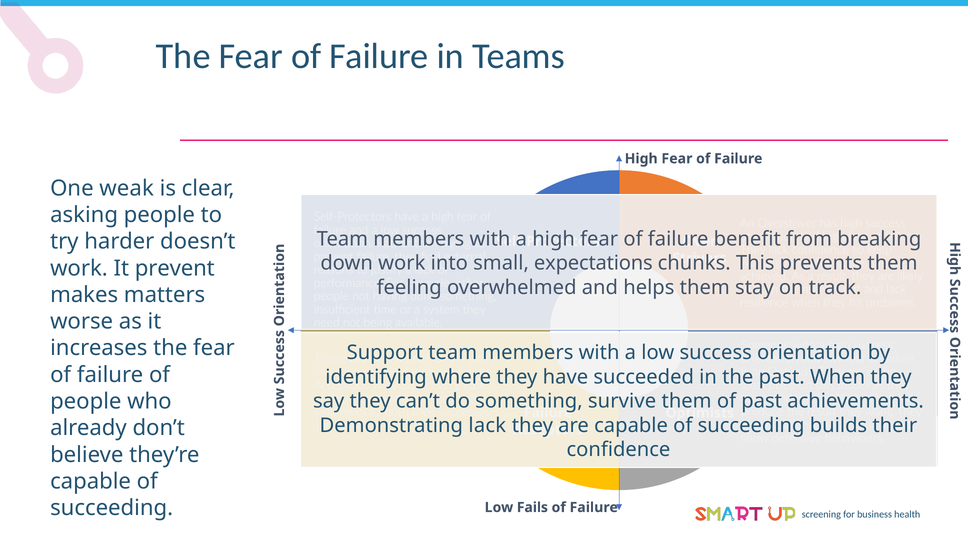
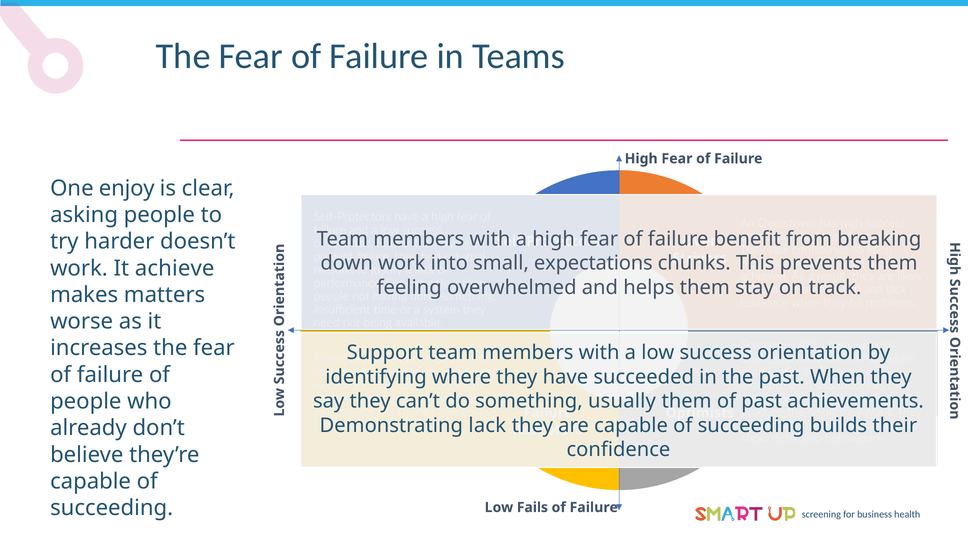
weak: weak -> enjoy (127, 188)
It prevent: prevent -> achieve (175, 268)
survive: survive -> usually (622, 401)
